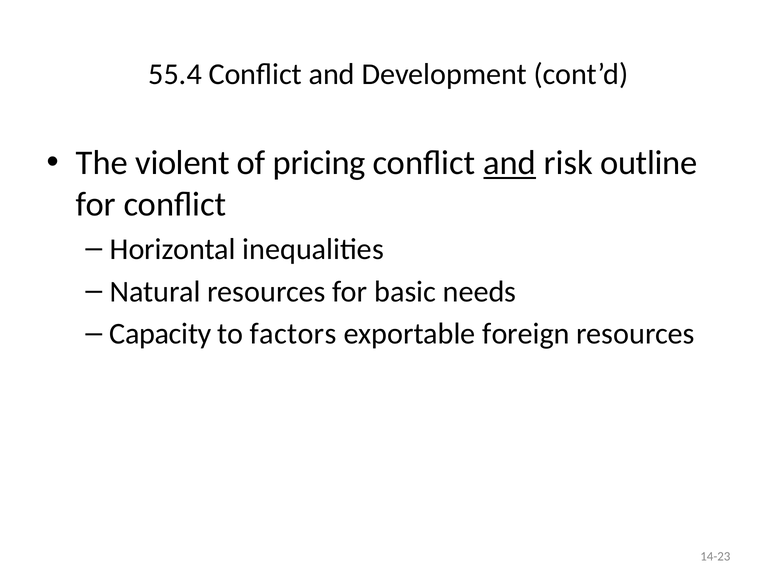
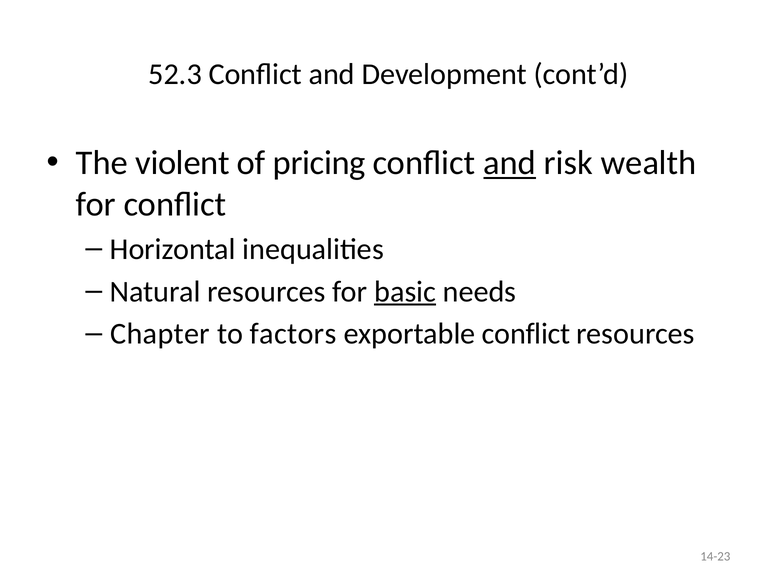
55.4: 55.4 -> 52.3 (175, 74)
outline: outline -> wealth (649, 163)
basic underline: none -> present (405, 291)
Capacity: Capacity -> Chapter (160, 334)
exportable foreign: foreign -> conflict (526, 334)
